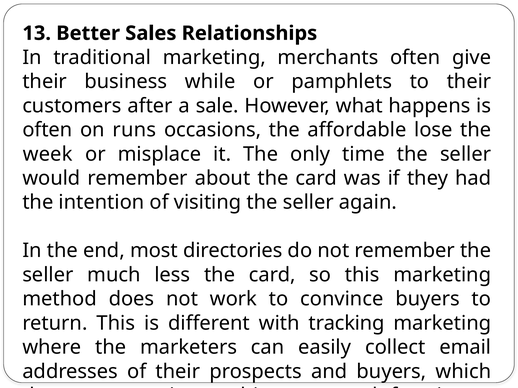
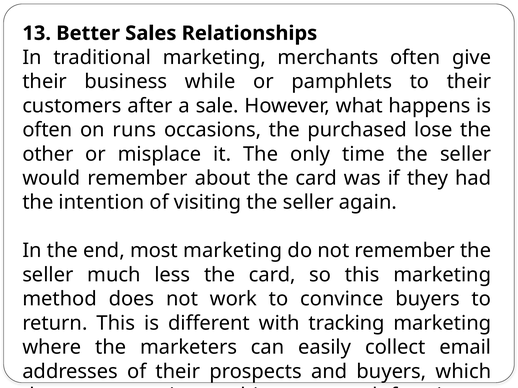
affordable: affordable -> purchased (357, 130)
week: week -> other (48, 154)
most directories: directories -> marketing (233, 251)
